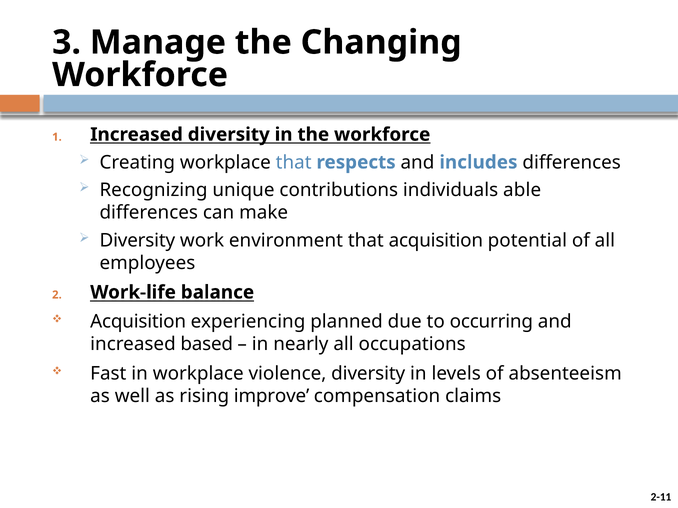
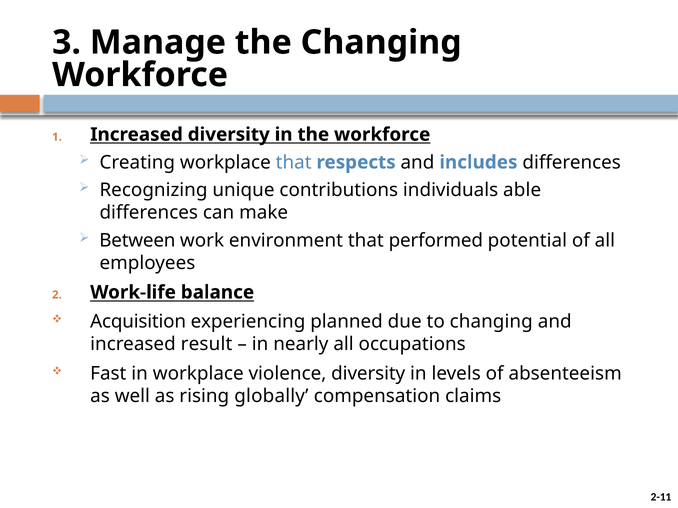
Diversity: Diversity -> Between (137, 241)
that acquisition: acquisition -> performed (436, 241)
to occurring: occurring -> changing (491, 322)
based: based -> result (207, 344)
improve: improve -> globally (271, 396)
